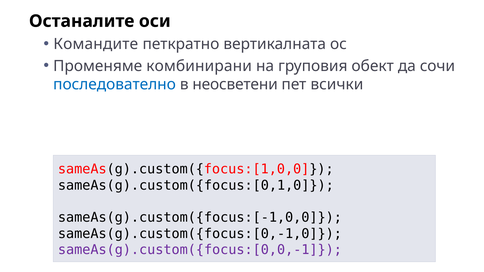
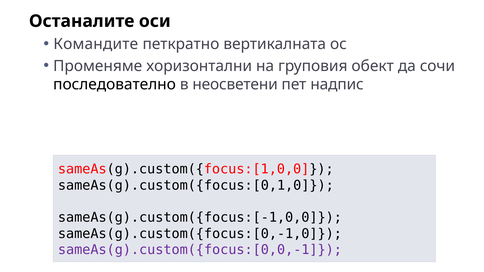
комбинирани: комбинирани -> хоризонтални (199, 66)
последователно colour: blue -> black (115, 85)
всички: всички -> надпис (337, 85)
